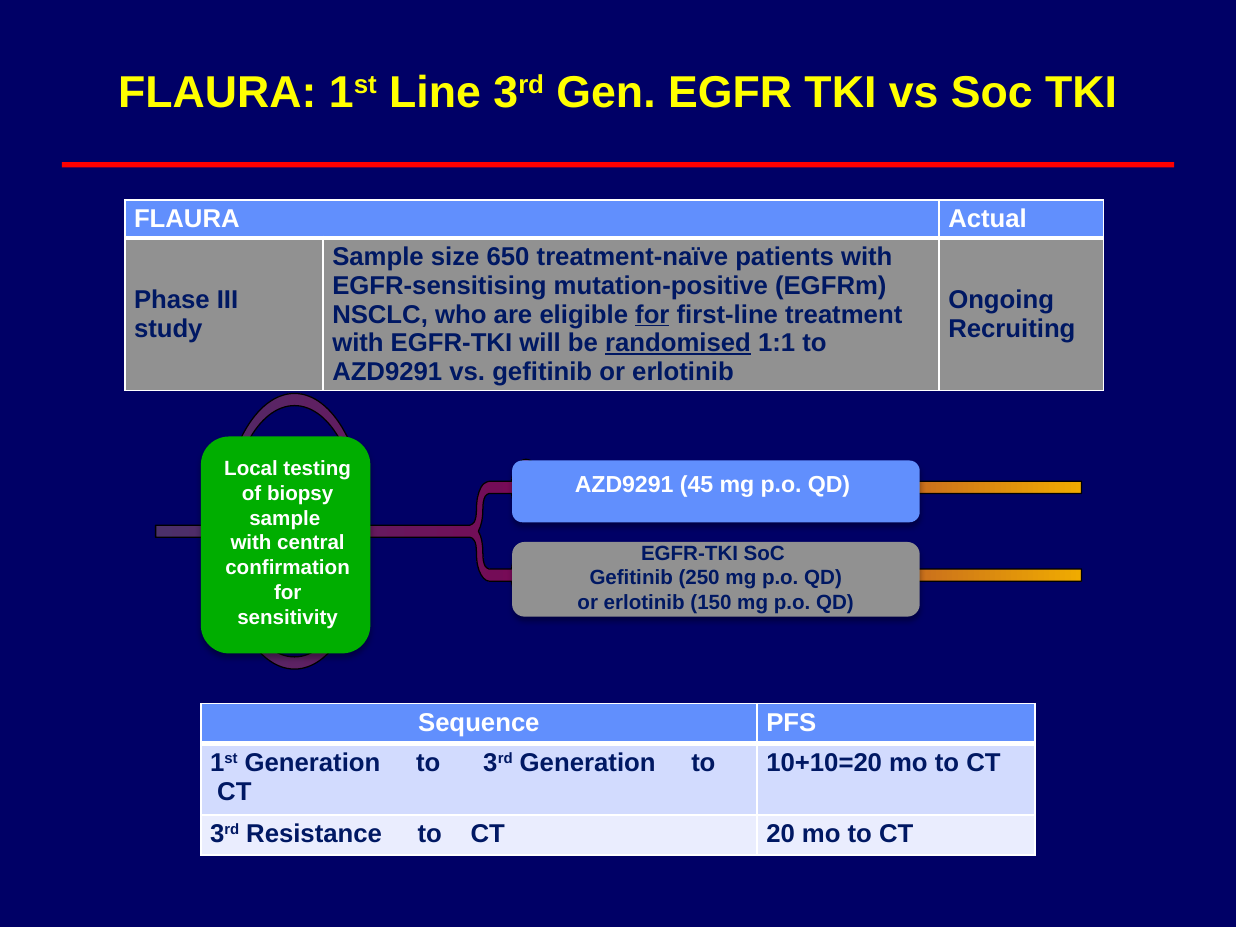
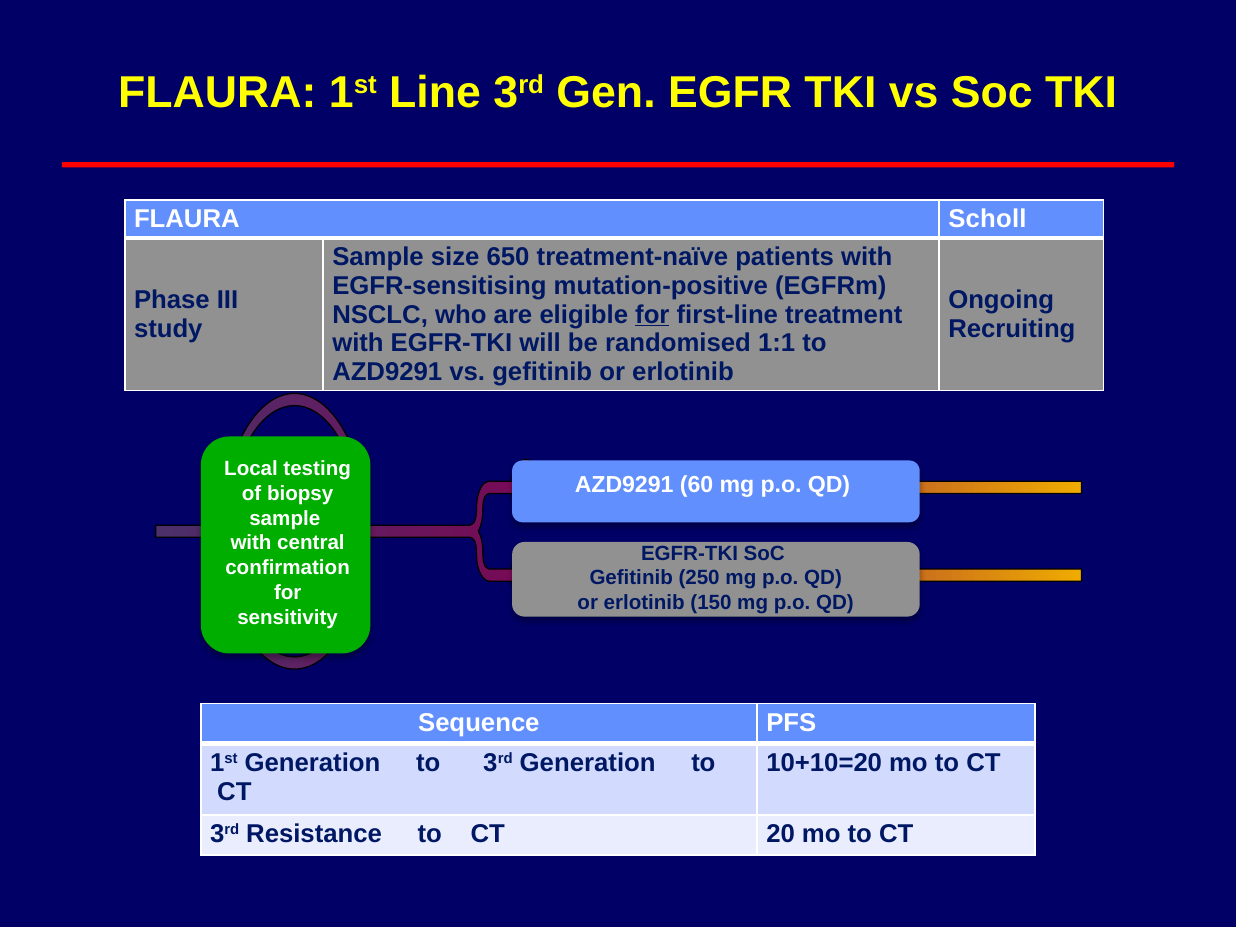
Actual: Actual -> Scholl (987, 219)
randomised underline: present -> none (678, 343)
45: 45 -> 60 (697, 485)
